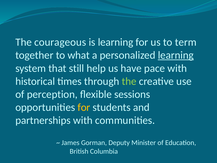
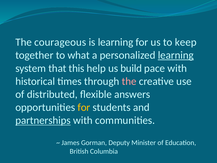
term: term -> keep (186, 42)
still: still -> this (77, 68)
have: have -> build (131, 68)
the colour: light green -> pink (129, 81)
perception: perception -> distributed (52, 94)
sessions: sessions -> answers (132, 94)
partnerships underline: none -> present (43, 120)
